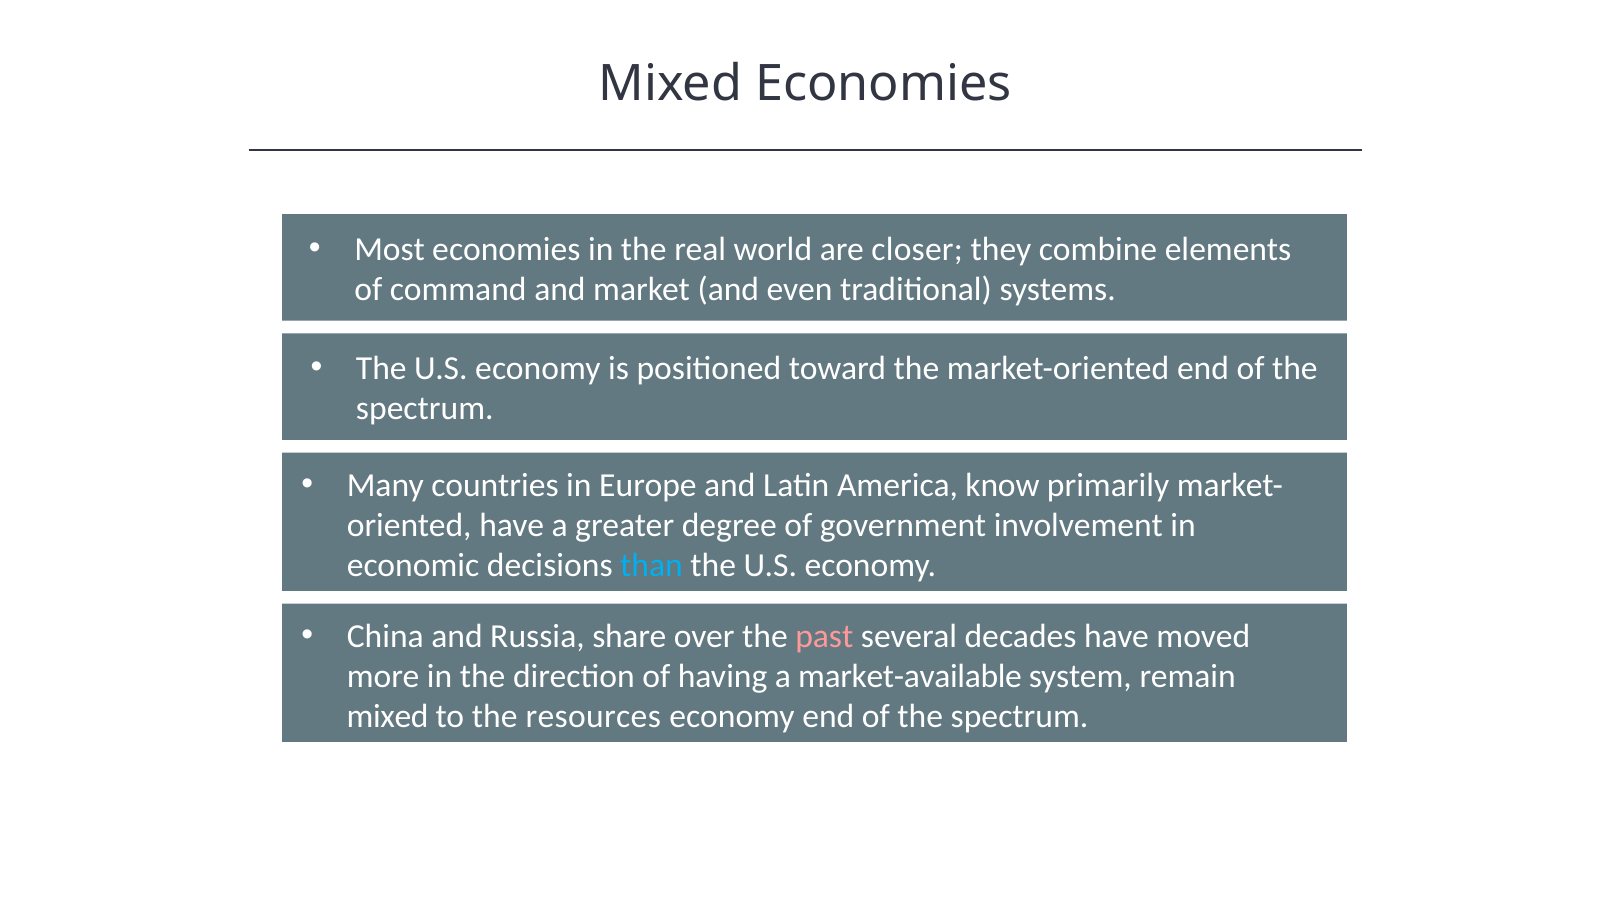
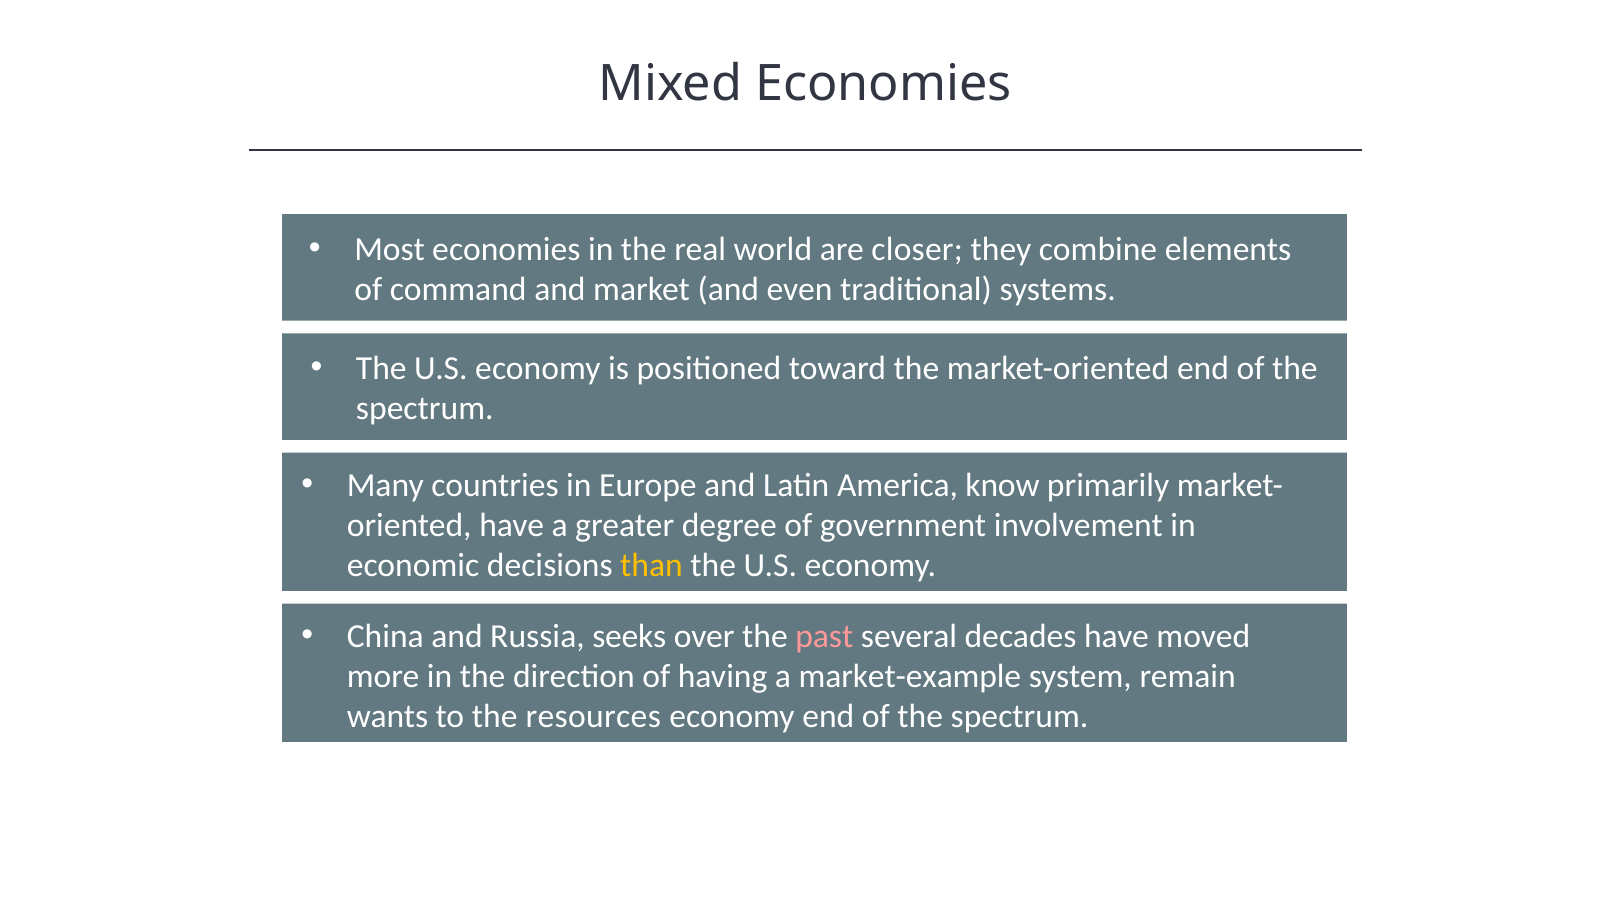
than colour: light blue -> yellow (652, 566)
share: share -> seeks (629, 636)
market-available: market-available -> market-example (910, 677)
mixed: mixed -> wants (387, 717)
